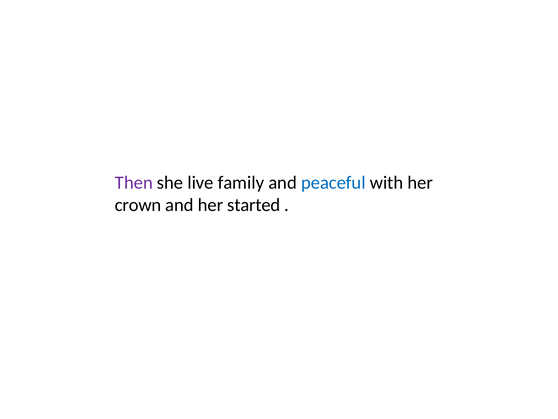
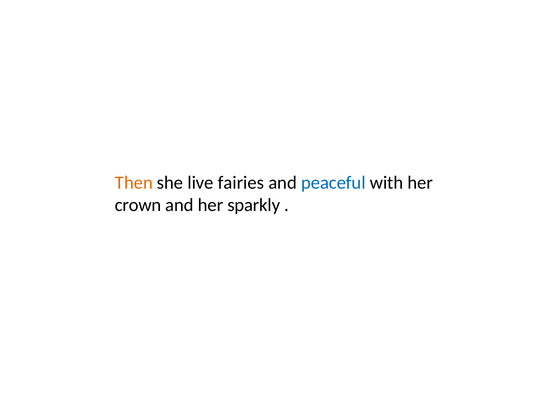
Then colour: purple -> orange (134, 182)
family: family -> fairies (241, 182)
started: started -> sparkly (254, 205)
